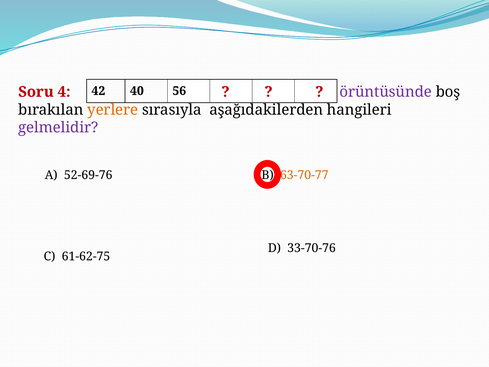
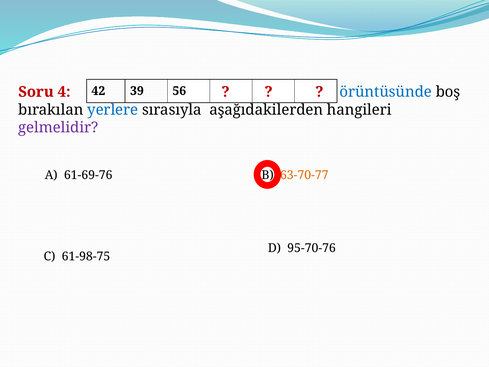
40: 40 -> 39 (137, 91)
örüntüsünde colour: purple -> blue (386, 92)
yerlere colour: orange -> blue (113, 110)
52-69-76: 52-69-76 -> 61-69-76 (88, 175)
33-70-76: 33-70-76 -> 95-70-76 (312, 248)
61-62-75: 61-62-75 -> 61-98-75 (86, 256)
